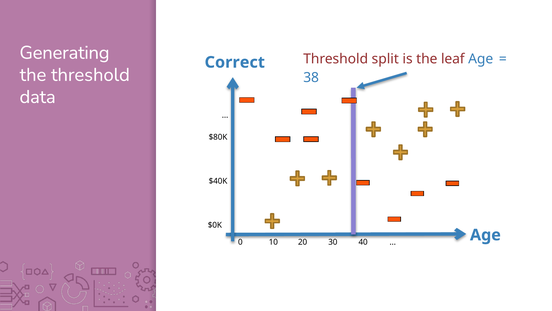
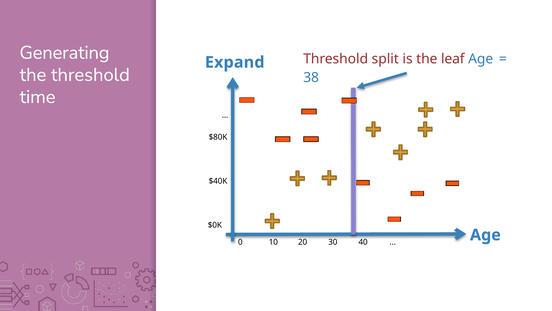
Correct: Correct -> Expand (235, 62)
data: data -> time (38, 97)
